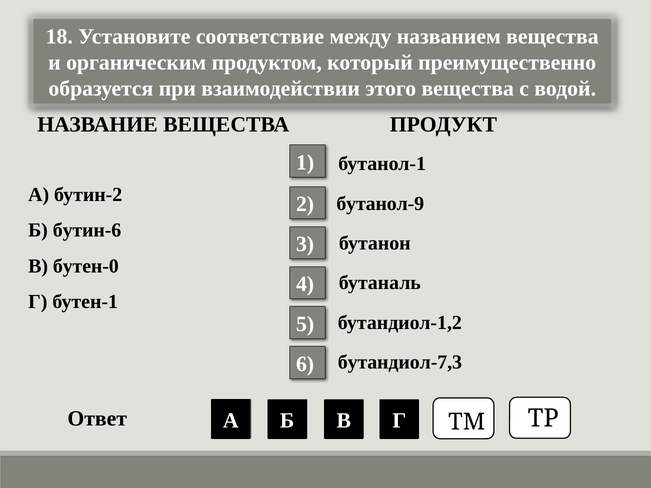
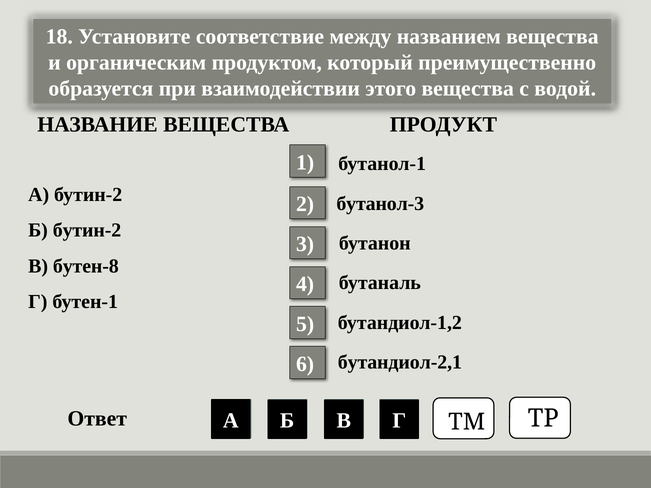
бутанол-9: бутанол-9 -> бутанол-3 (380, 204)
Б бутин-6: бутин-6 -> бутин-2 (87, 230)
бутен-0: бутен-0 -> бутен-8 (86, 266)
бутандиол-7,3: бутандиол-7,3 -> бутандиол-2,1 (400, 362)
